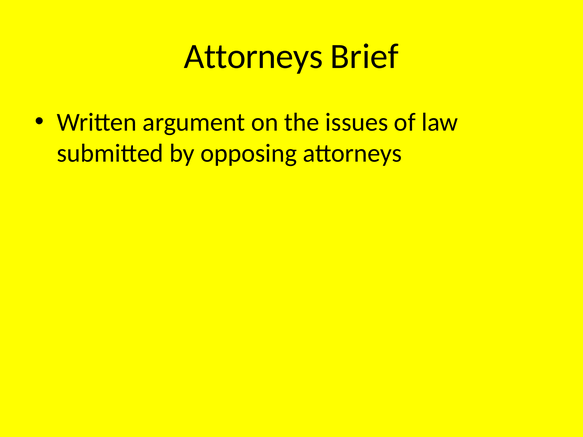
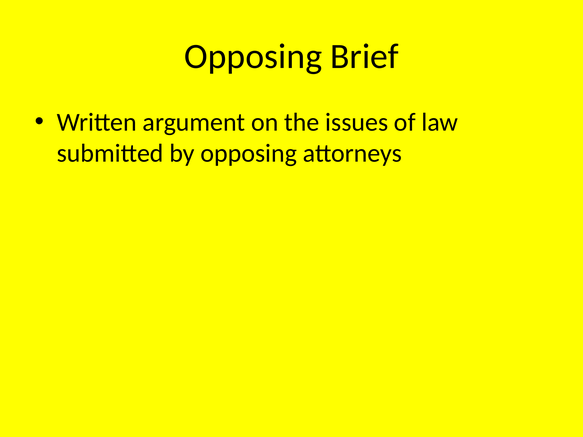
Attorneys: Attorneys -> Opposing (253, 56)
